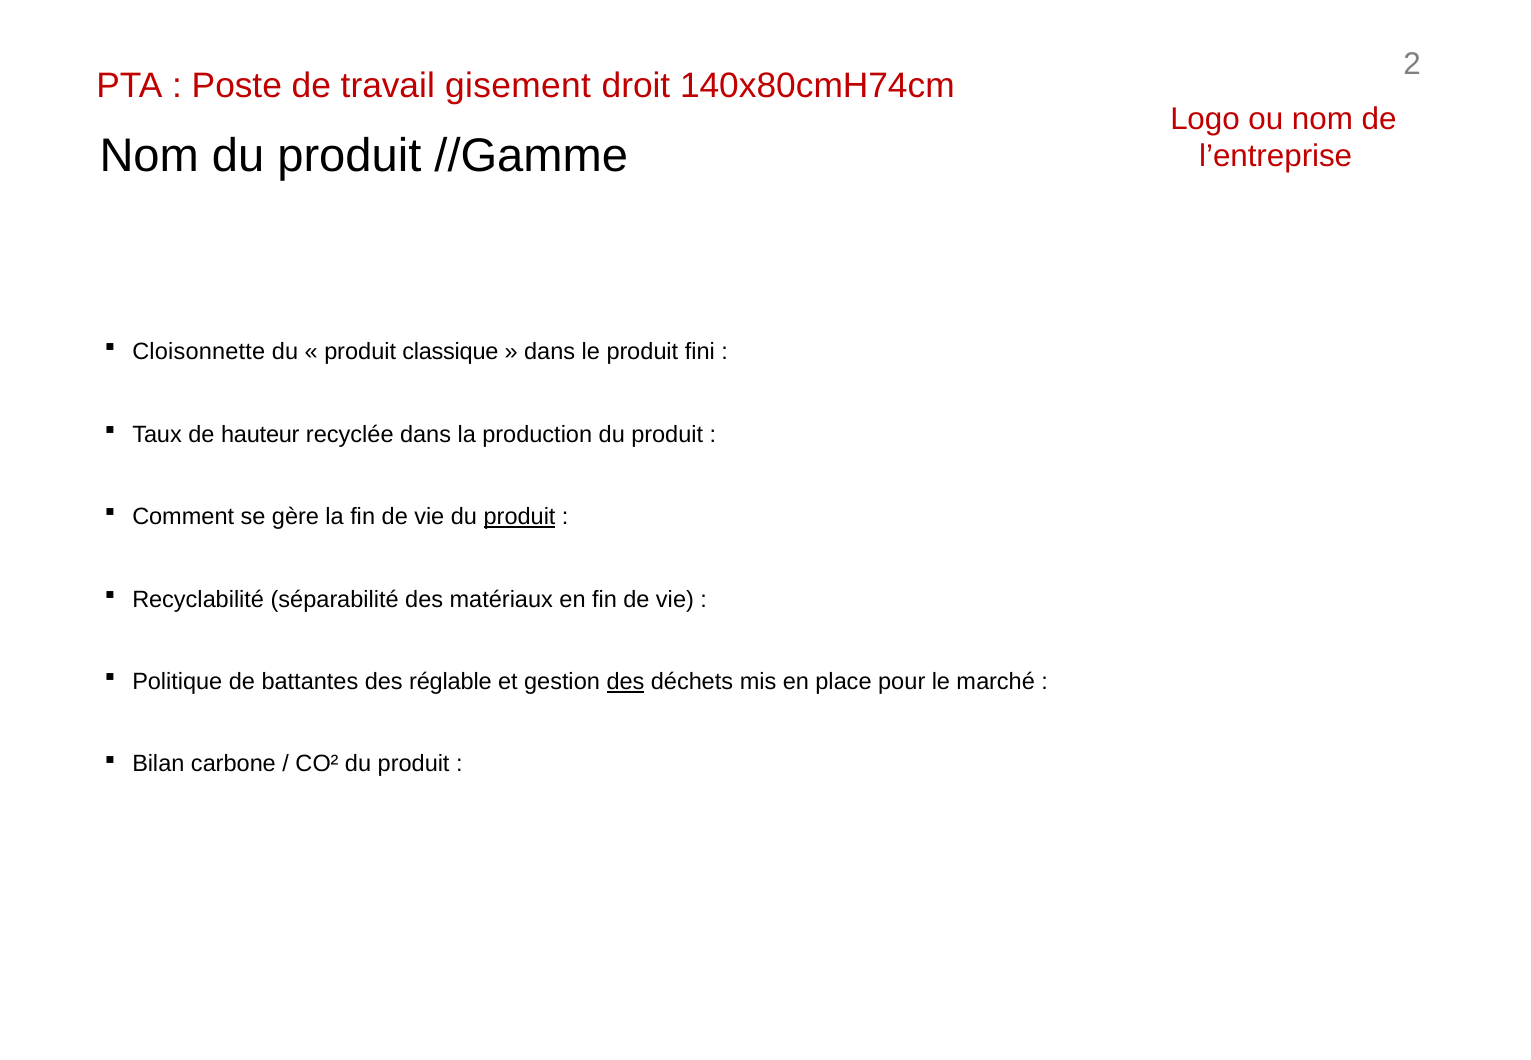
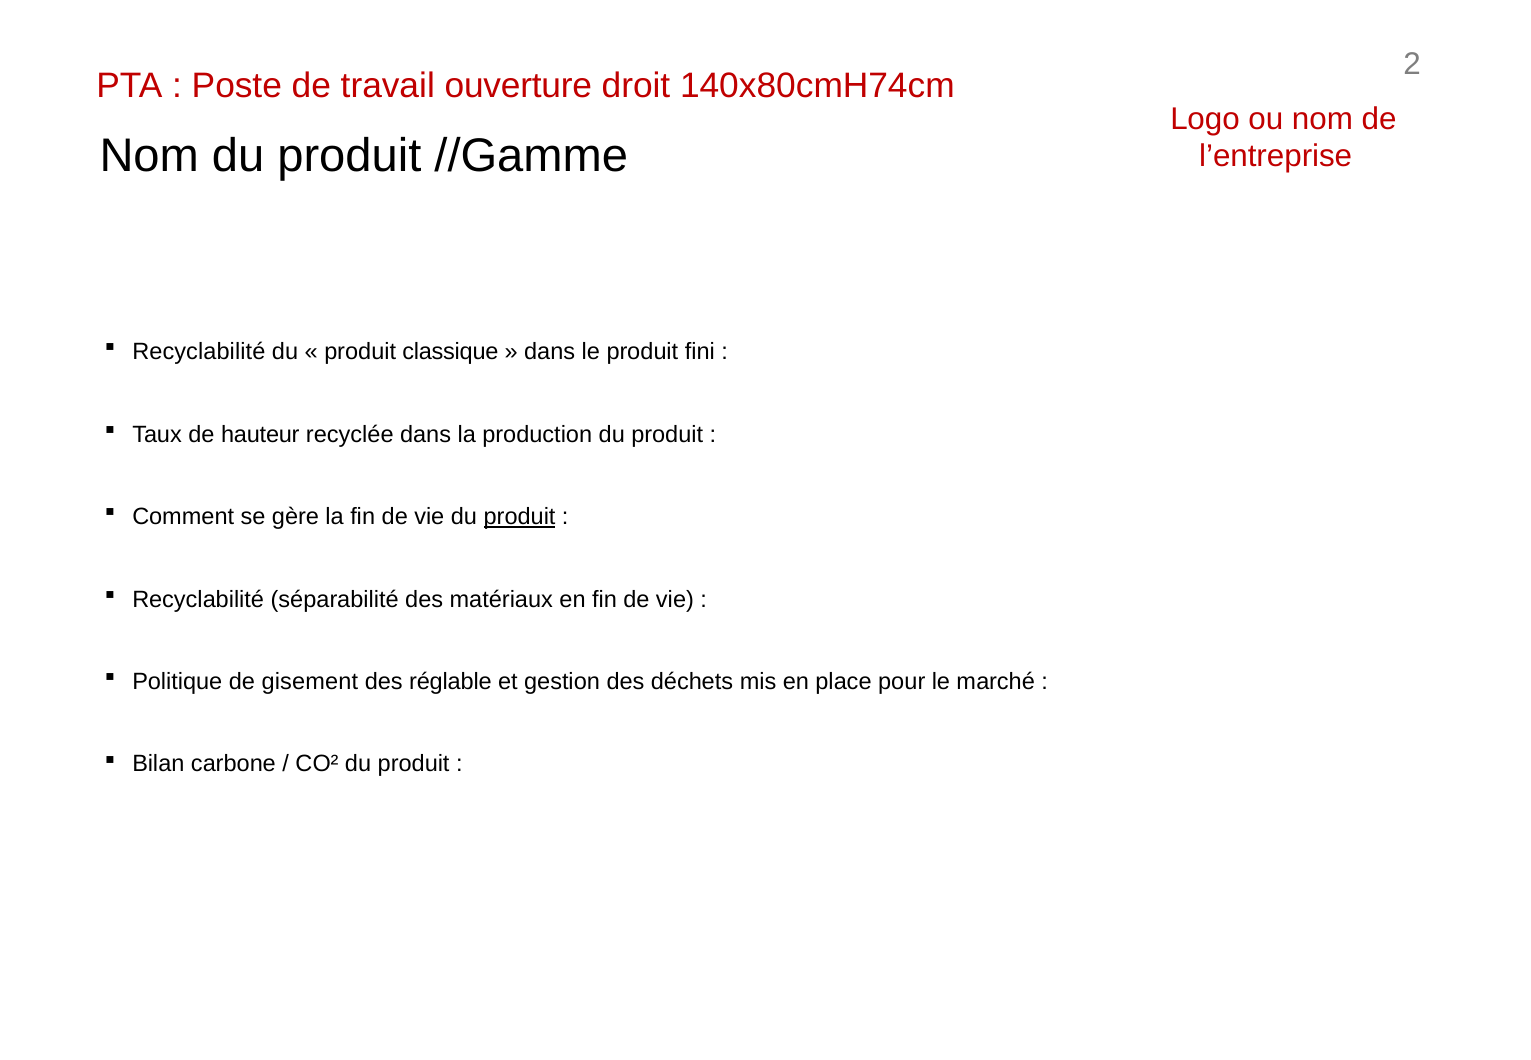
gisement: gisement -> ouverture (518, 86)
Cloisonnette: Cloisonnette -> Recyclabilité (199, 352)
battantes: battantes -> gisement (310, 682)
des underline: present -> none (625, 682)
